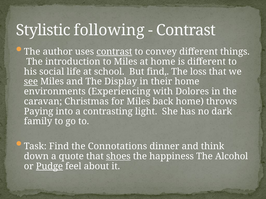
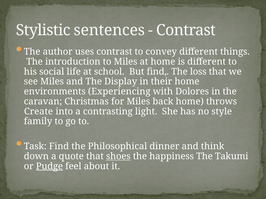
following: following -> sentences (109, 30)
contrast underline: present -> none (114, 52)
see underline: present -> none (31, 82)
Paying: Paying -> Create (38, 112)
dark: dark -> style (222, 112)
Connotations: Connotations -> Philosophical (118, 147)
Alcohol: Alcohol -> Takumi (232, 157)
